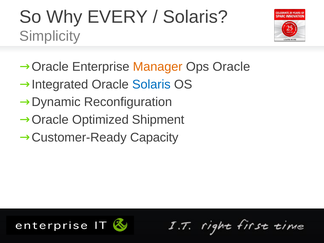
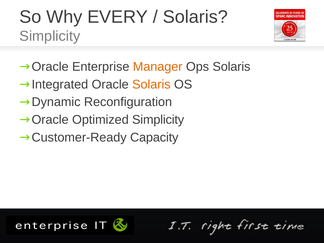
Ops Oracle: Oracle -> Solaris (231, 67)
Solaris colour: blue -> orange (151, 84)
Optimized Shipment: Shipment -> Simplicity (158, 120)
